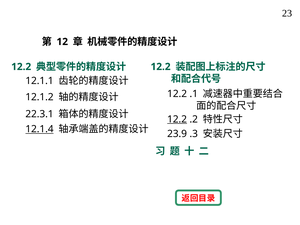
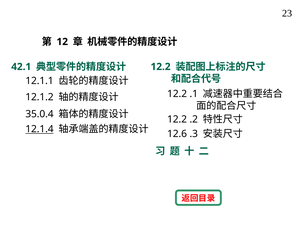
12.2: 12.2 -> 42.1 (21, 67)
22.3.1: 22.3.1 -> 35.0.4 (39, 114)
12.2 underline: present -> none (177, 119)
23.9: 23.9 -> 12.6 (177, 134)
